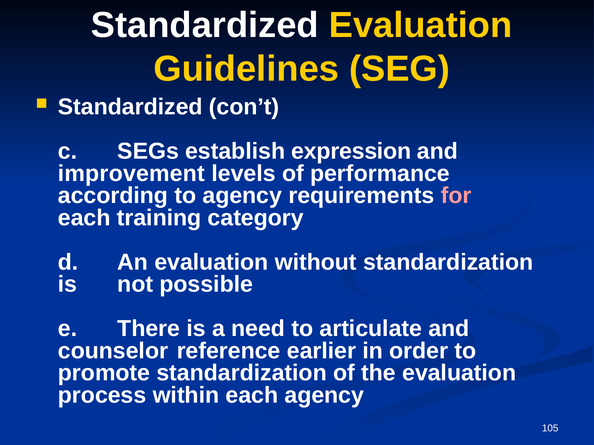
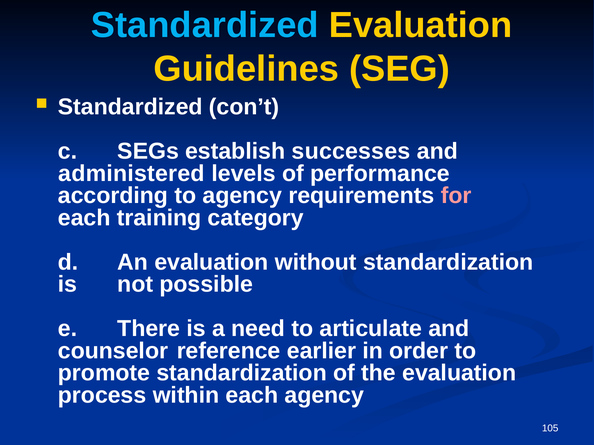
Standardized colour: white -> light blue (205, 25)
expression: expression -> successes (351, 152)
improvement: improvement -> administered (131, 174)
